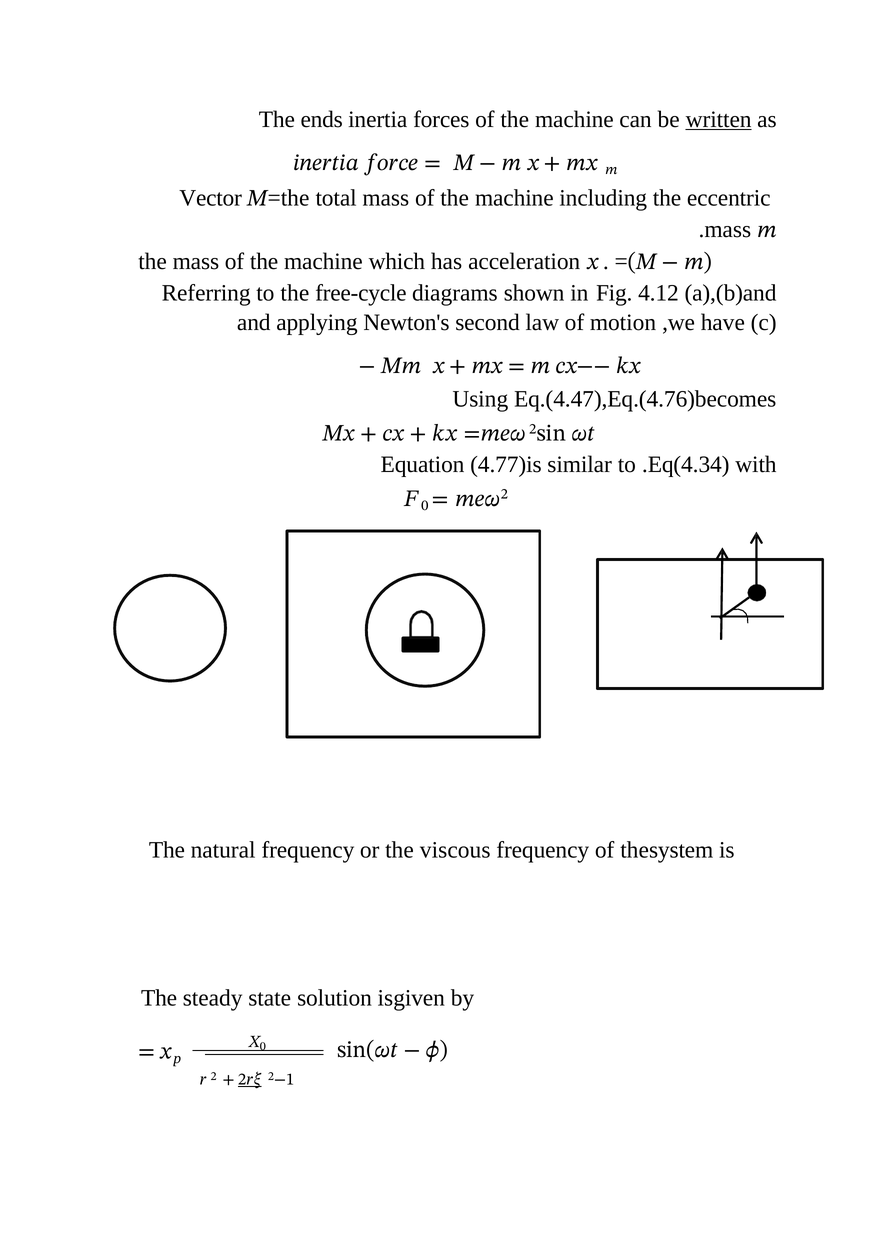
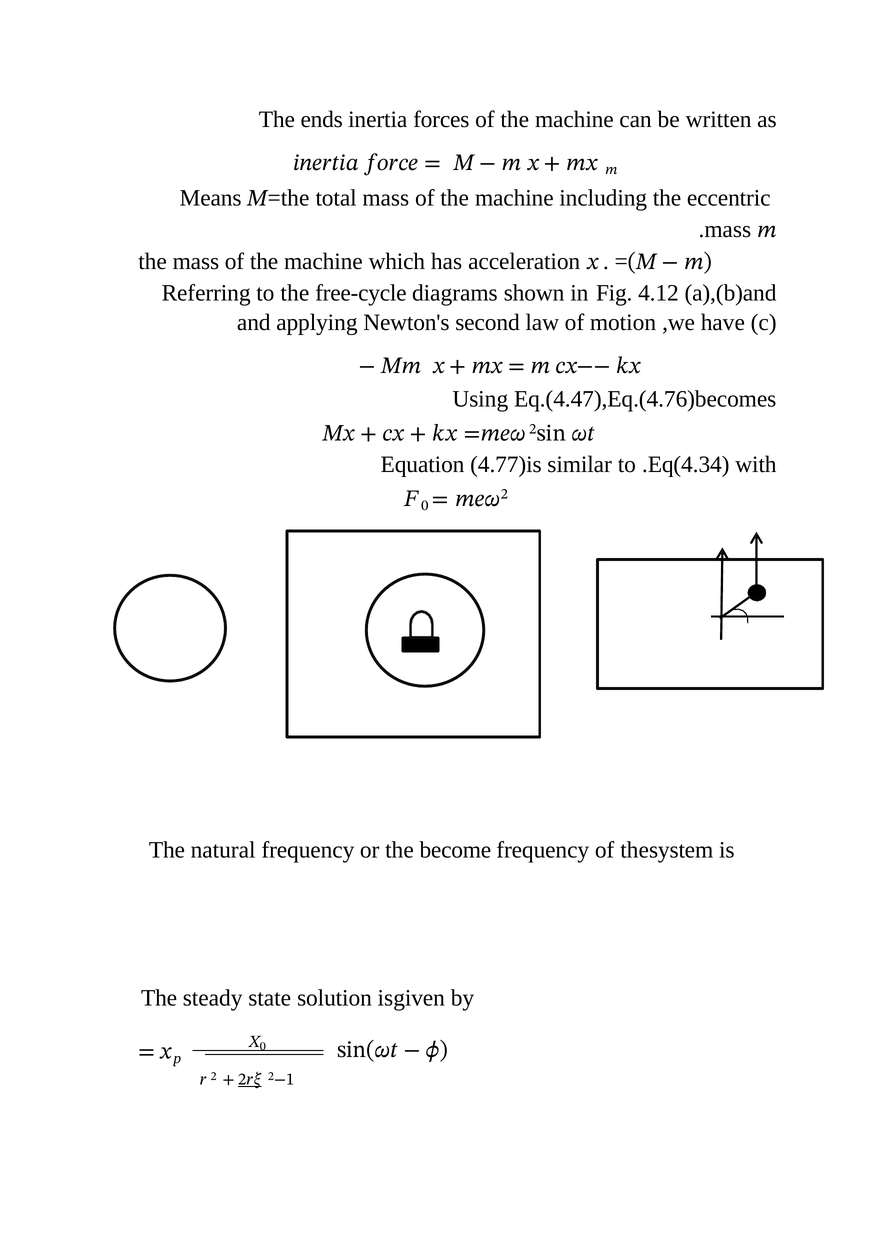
written underline: present -> none (719, 119)
Vector: Vector -> Means (211, 198)
viscous: viscous -> become (455, 849)
